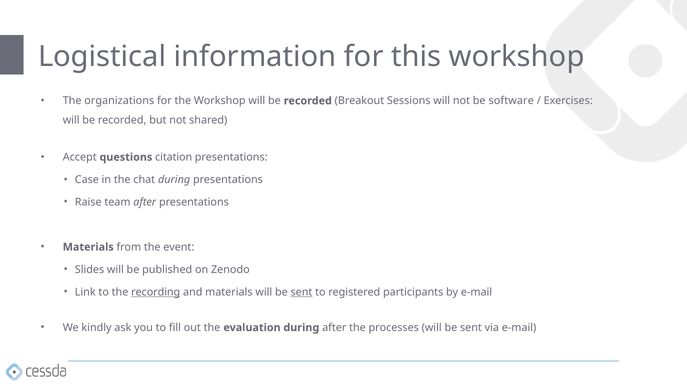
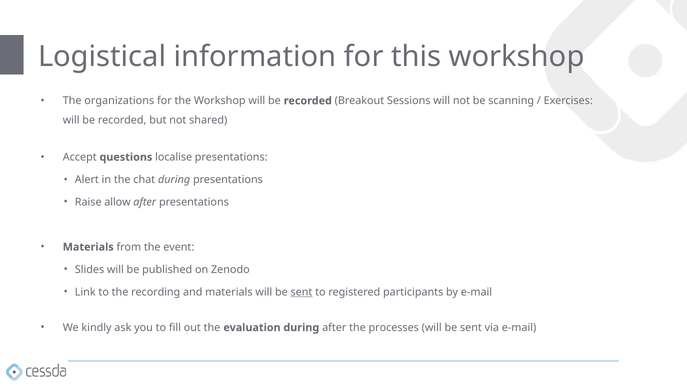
software: software -> scanning (511, 101)
citation: citation -> localise (174, 157)
Case: Case -> Alert (87, 180)
team: team -> allow (117, 202)
recording underline: present -> none (156, 292)
